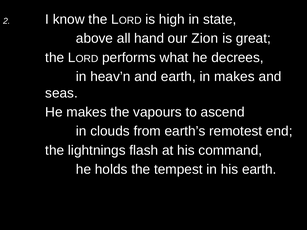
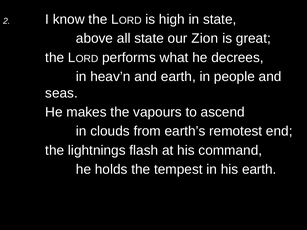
all hand: hand -> state (149, 39)
in makes: makes -> people (234, 77)
